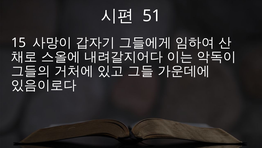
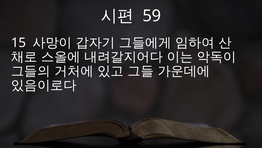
51: 51 -> 59 (152, 16)
